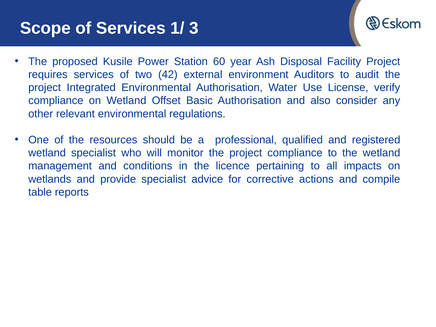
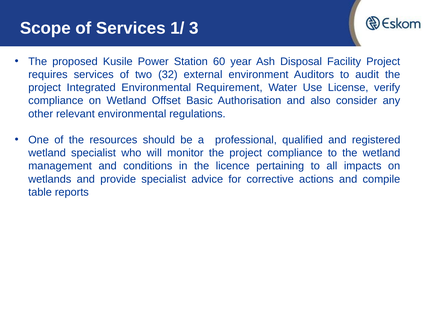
42: 42 -> 32 (168, 75)
Environmental Authorisation: Authorisation -> Requirement (229, 88)
